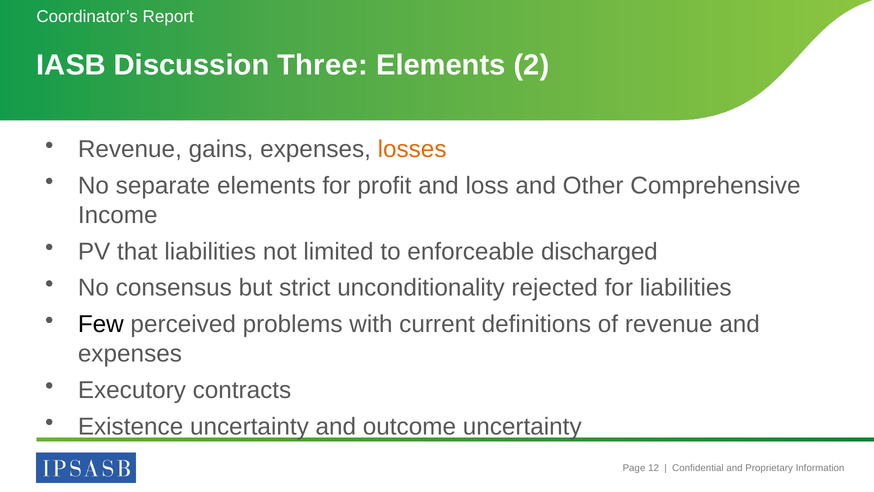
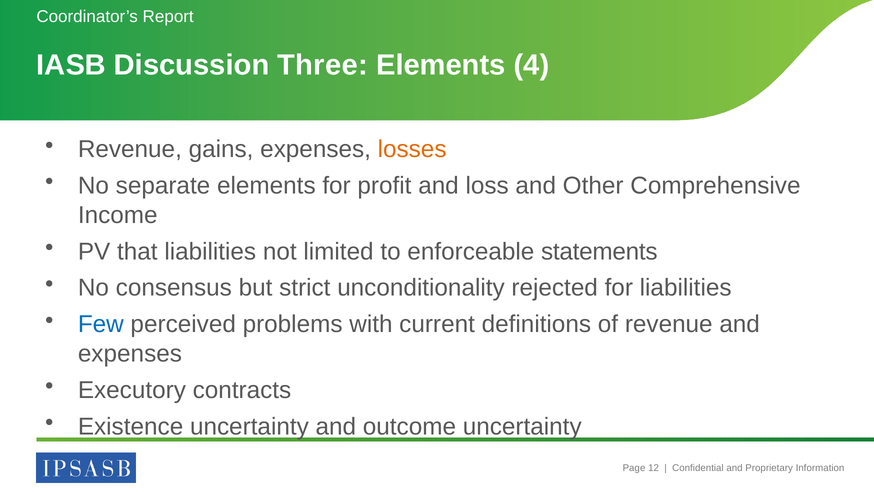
2: 2 -> 4 (531, 65)
discharged: discharged -> statements (599, 251)
Few colour: black -> blue (101, 324)
